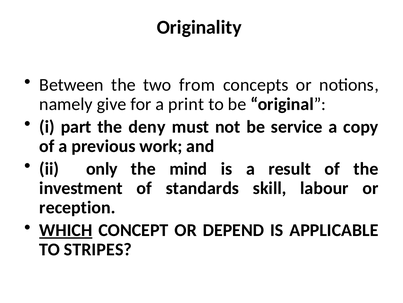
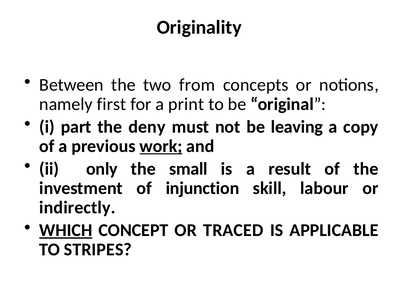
give: give -> first (112, 104)
service: service -> leaving (297, 126)
work underline: none -> present (161, 146)
mind: mind -> small (188, 168)
standards: standards -> injunction (202, 188)
reception: reception -> indirectly (77, 207)
DEPEND: DEPEND -> TRACED (233, 230)
